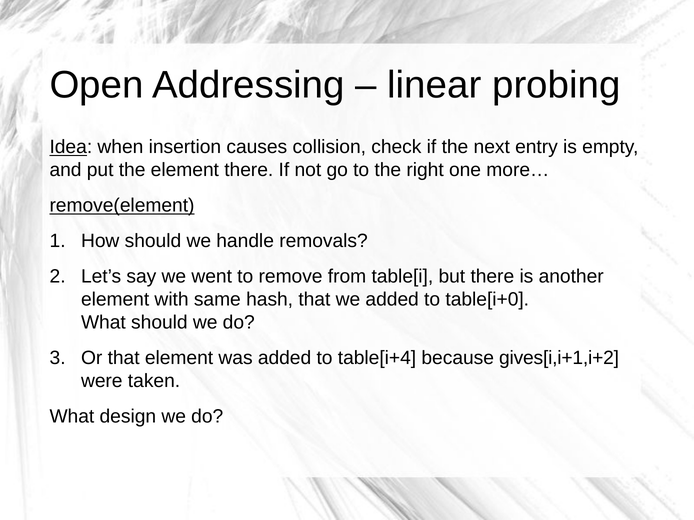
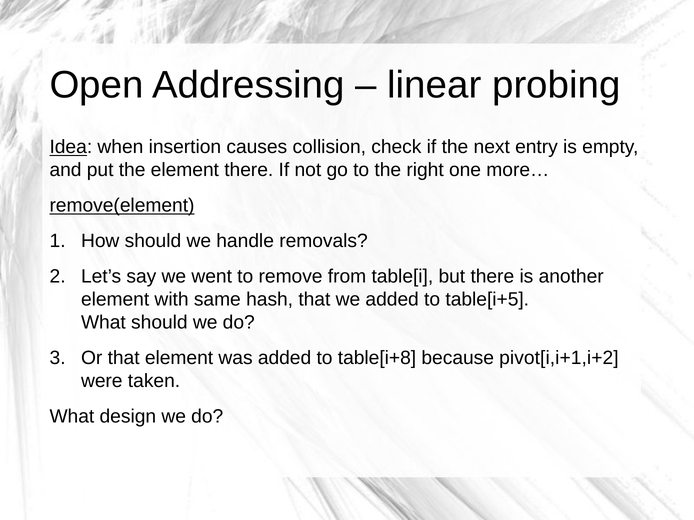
table[i+0: table[i+0 -> table[i+5 (487, 300)
table[i+4: table[i+4 -> table[i+8 (377, 358)
gives[i,i+1,i+2: gives[i,i+1,i+2 -> pivot[i,i+1,i+2 (559, 358)
